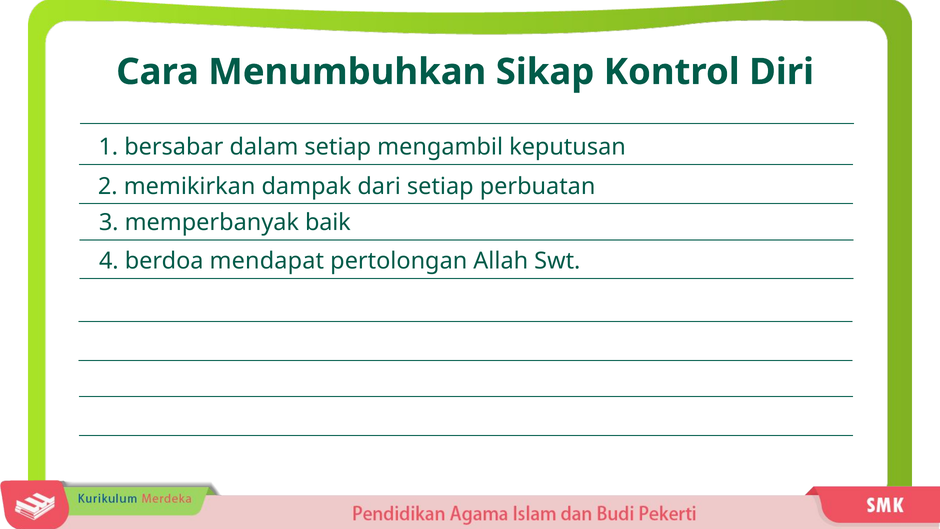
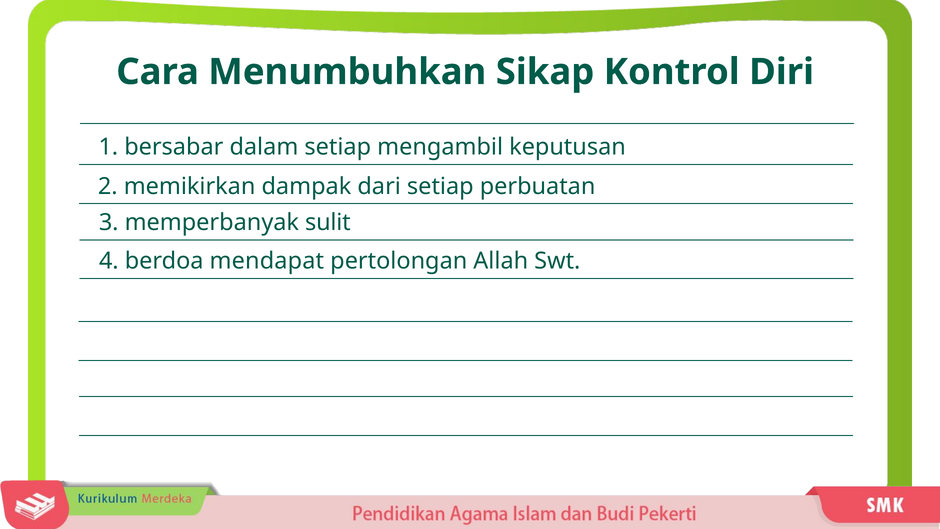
baik: baik -> sulit (328, 222)
